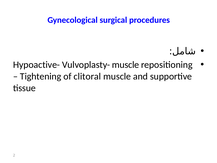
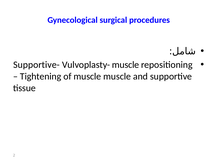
Hypoactive-: Hypoactive- -> Supportive- (36, 65)
of clitoral: clitoral -> muscle (87, 76)
